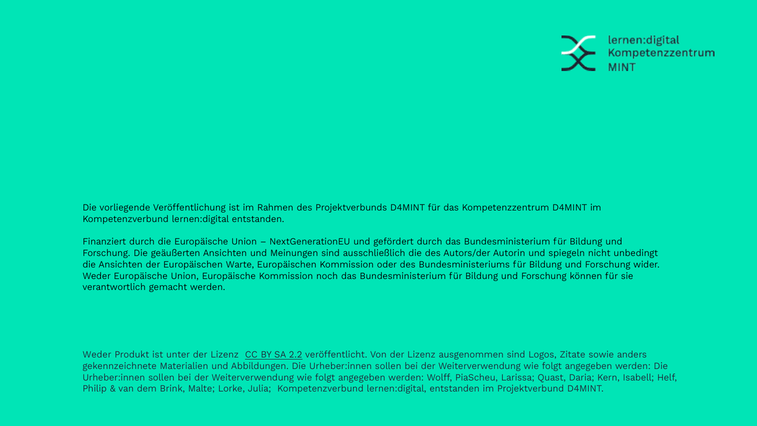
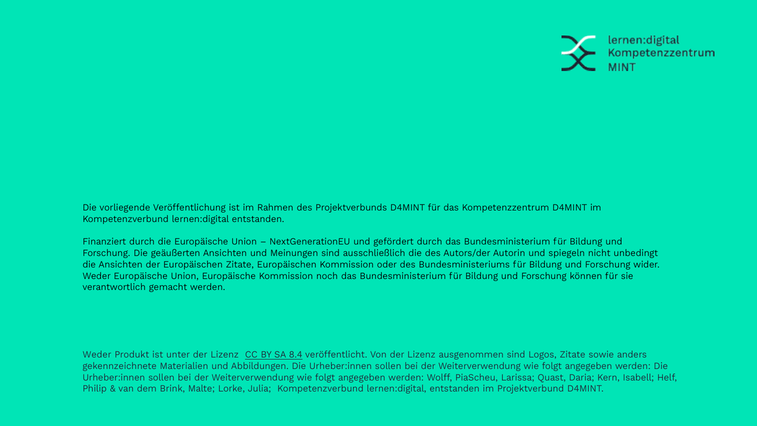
Europäischen Warte: Warte -> Zitate (240, 264)
2.2: 2.2 -> 8.4 (296, 355)
